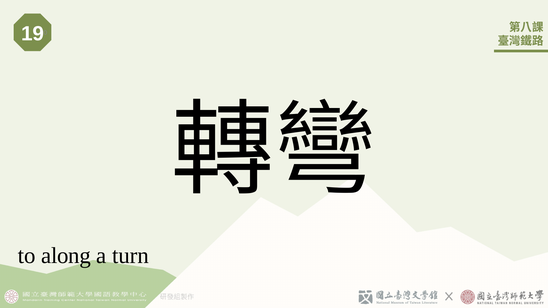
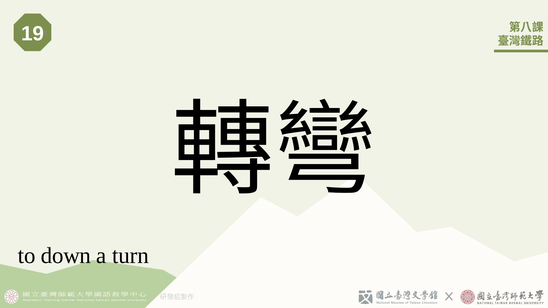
along: along -> down (66, 256)
